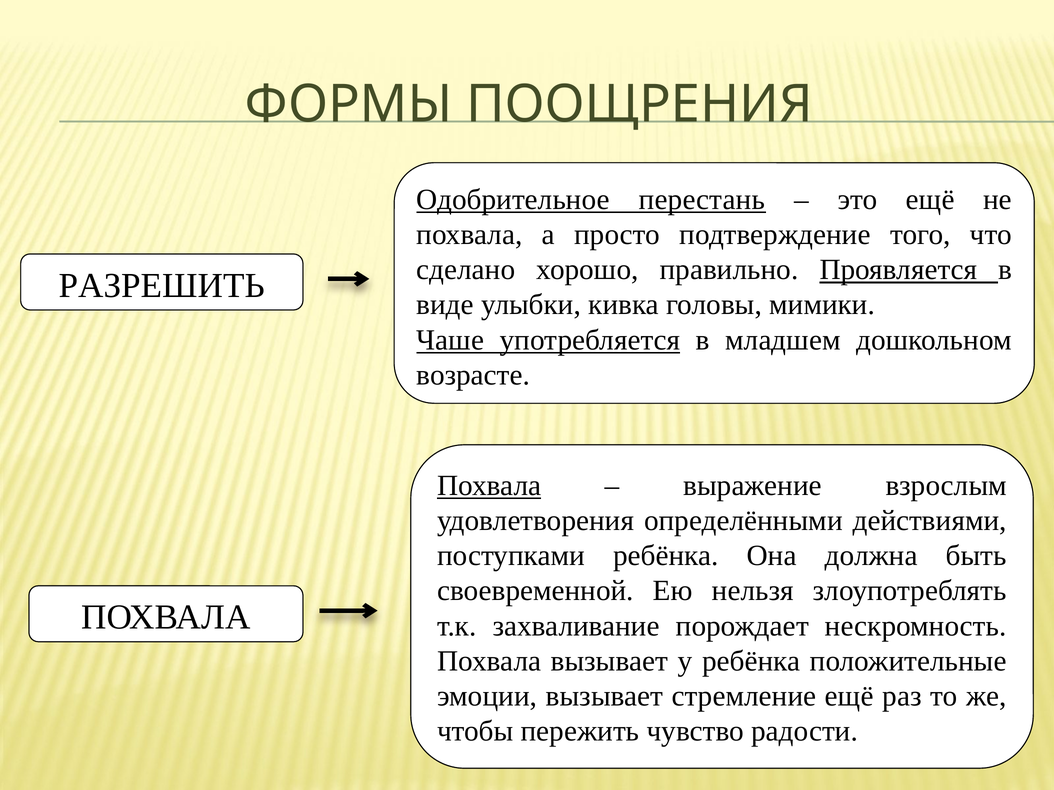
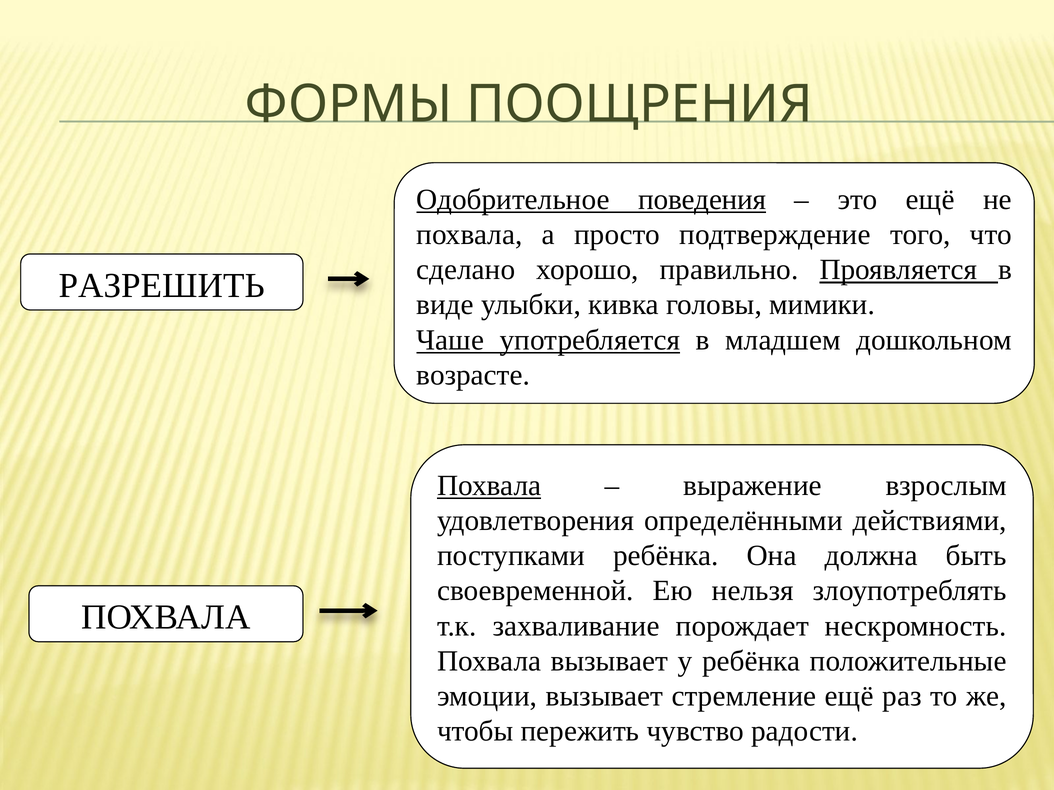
перестань: перестань -> поведения (702, 199)
